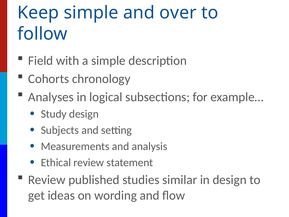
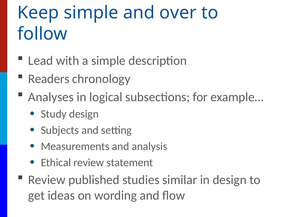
Field: Field -> Lead (41, 61)
Cohorts: Cohorts -> Readers (49, 79)
